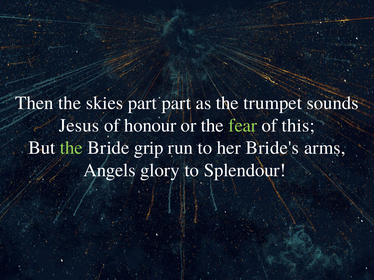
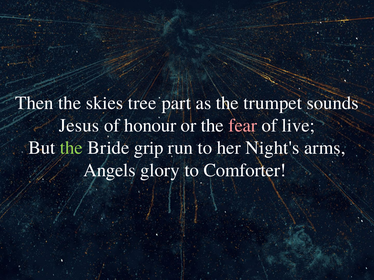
skies part: part -> tree (142, 103)
fear colour: light green -> pink (243, 126)
this: this -> live (298, 126)
Bride's: Bride's -> Night's (272, 148)
Splendour: Splendour -> Comforter (245, 171)
